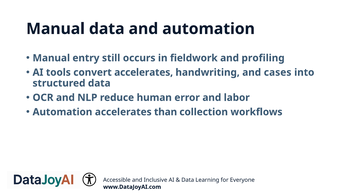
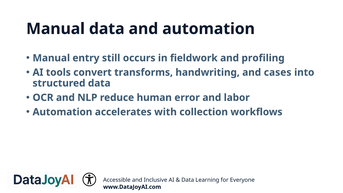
convert accelerates: accelerates -> transforms (144, 72)
than: than -> with (166, 112)
